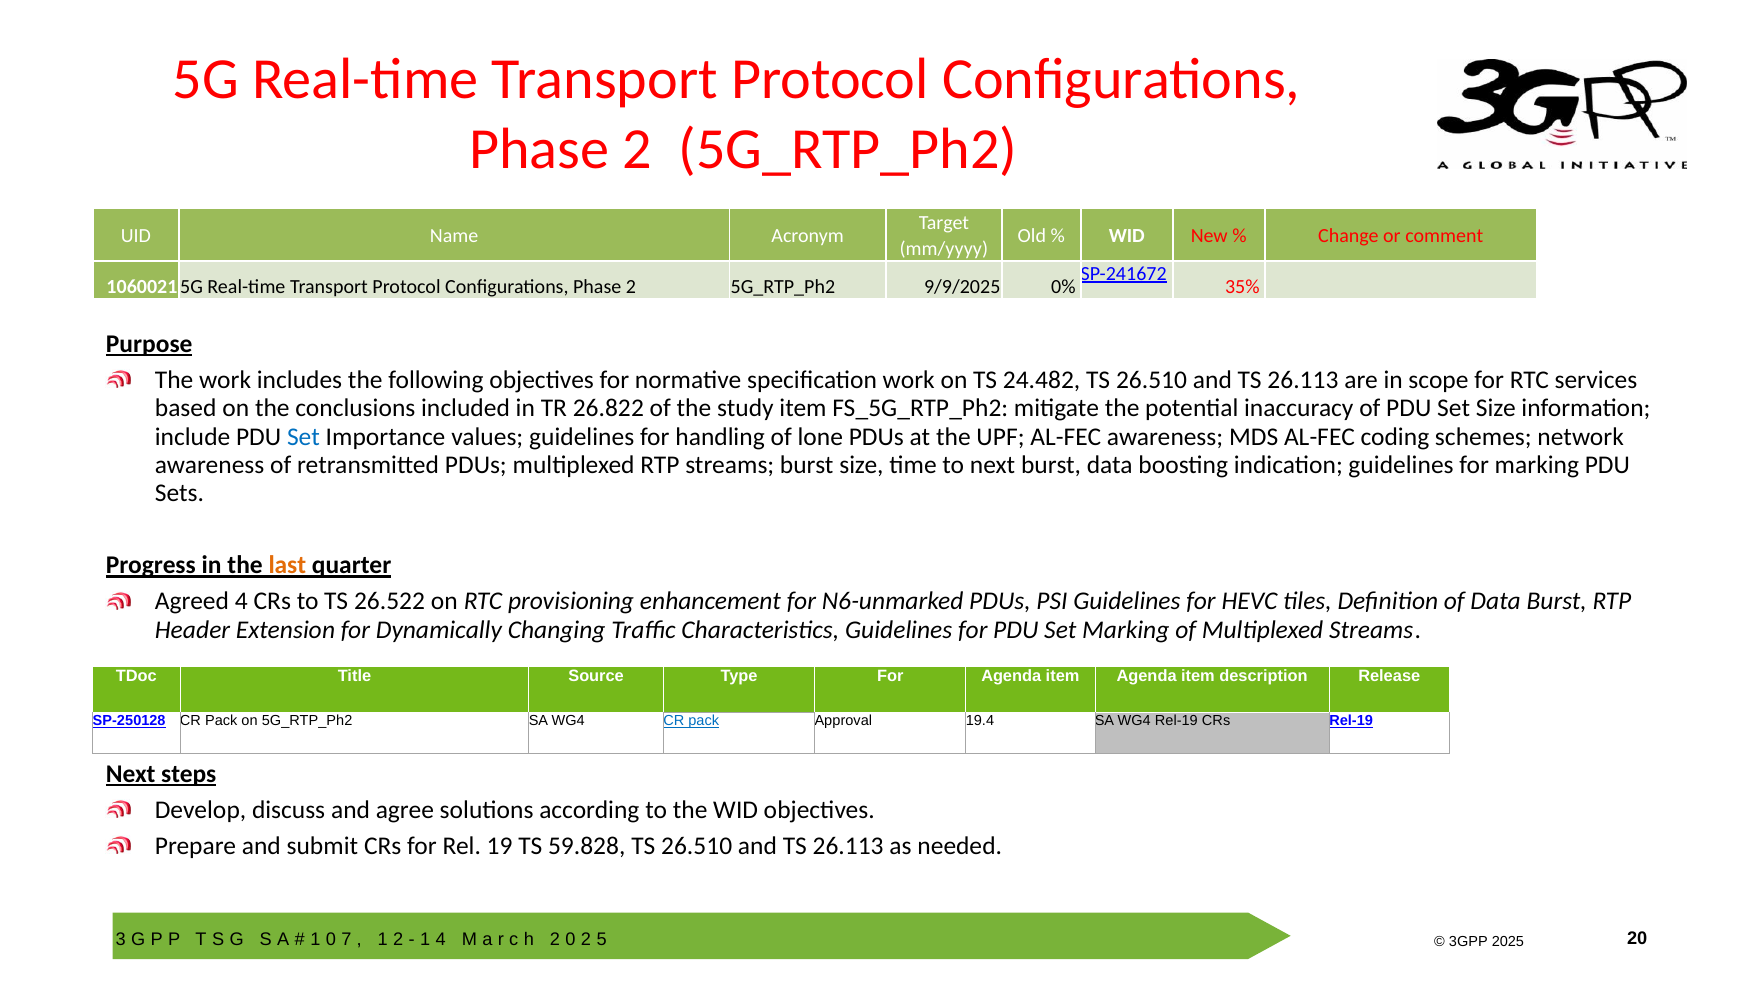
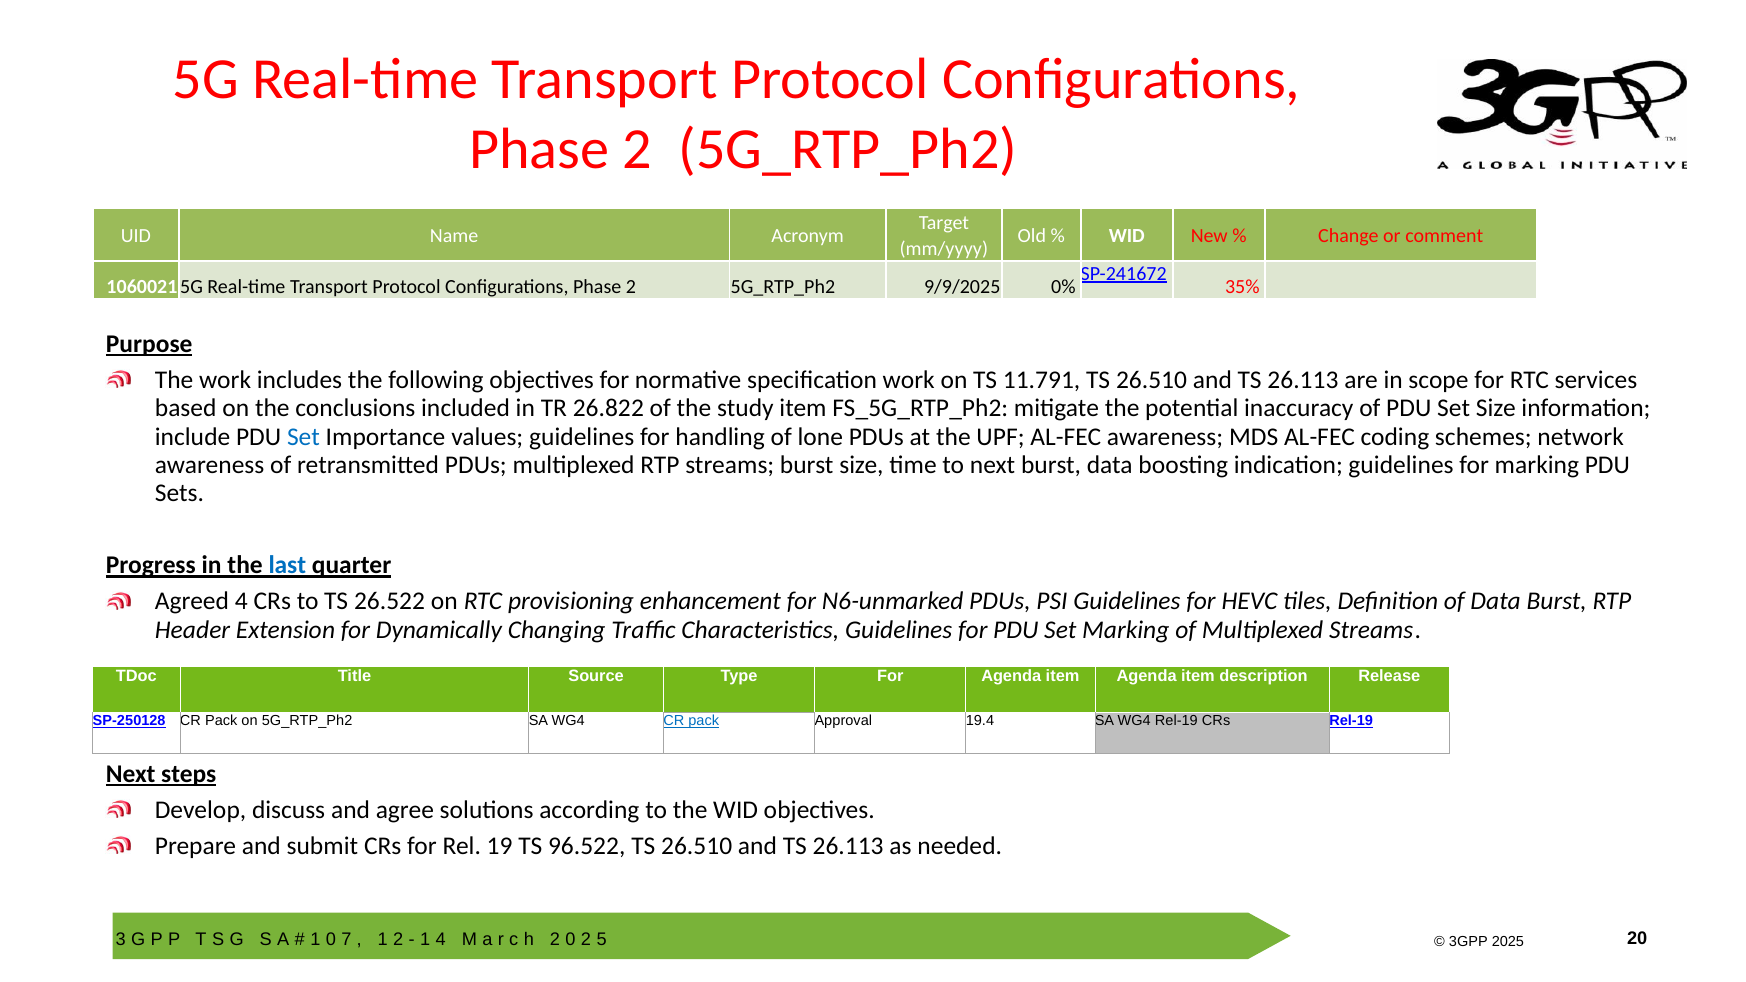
24.482: 24.482 -> 11.791 (1042, 380)
last colour: orange -> blue (287, 566)
59.828: 59.828 -> 96.522 (587, 846)
